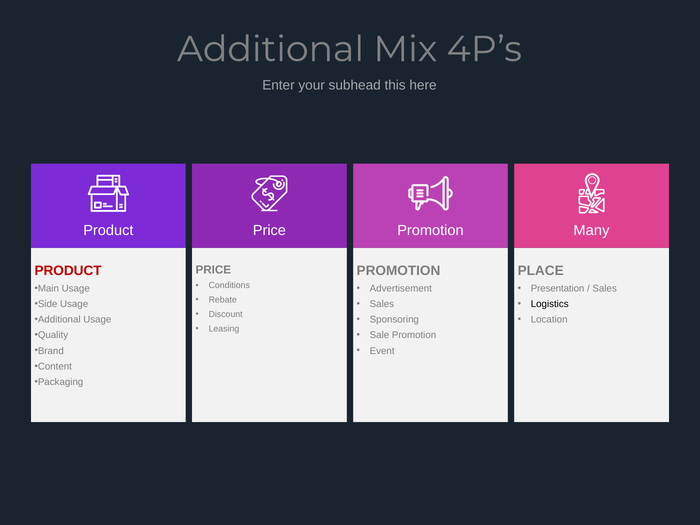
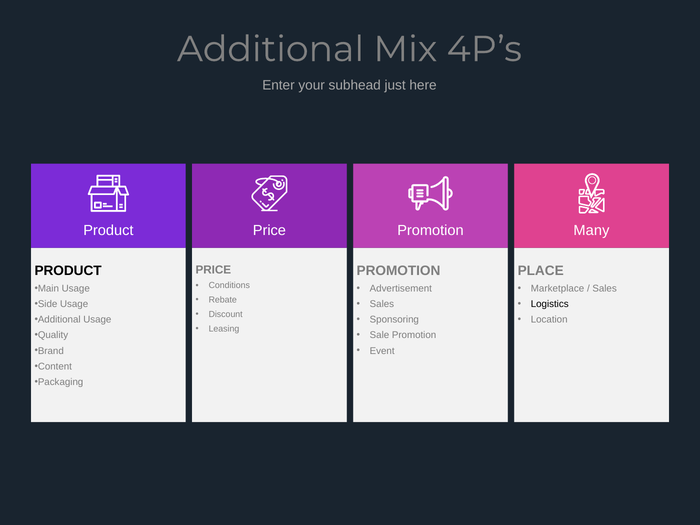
this: this -> just (395, 85)
PRODUCT colour: red -> black (68, 271)
Presentation: Presentation -> Marketplace (558, 289)
